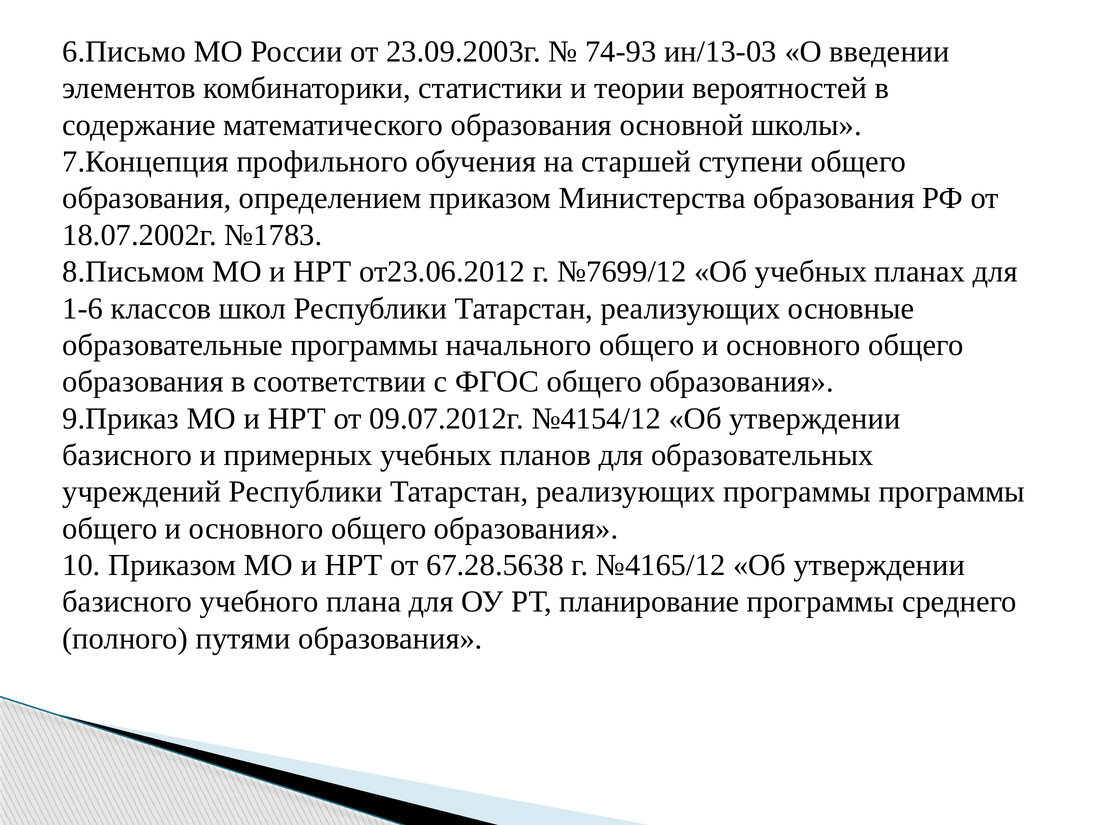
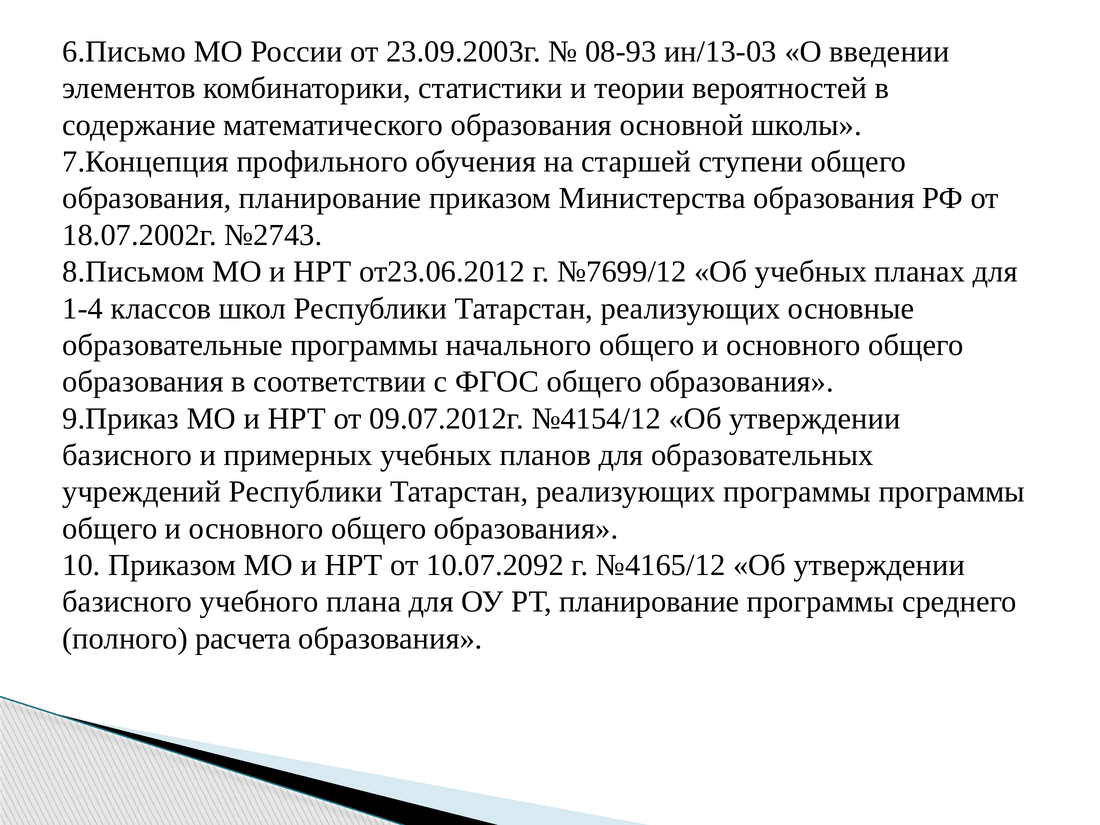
74-93: 74-93 -> 08-93 (621, 52)
образования определением: определением -> планирование (330, 198)
№1783: №1783 -> №2743 (273, 235)
1-6: 1-6 -> 1-4 (83, 308)
67.28.5638: 67.28.5638 -> 10.07.2092 (495, 565)
путями: путями -> расчета (243, 639)
